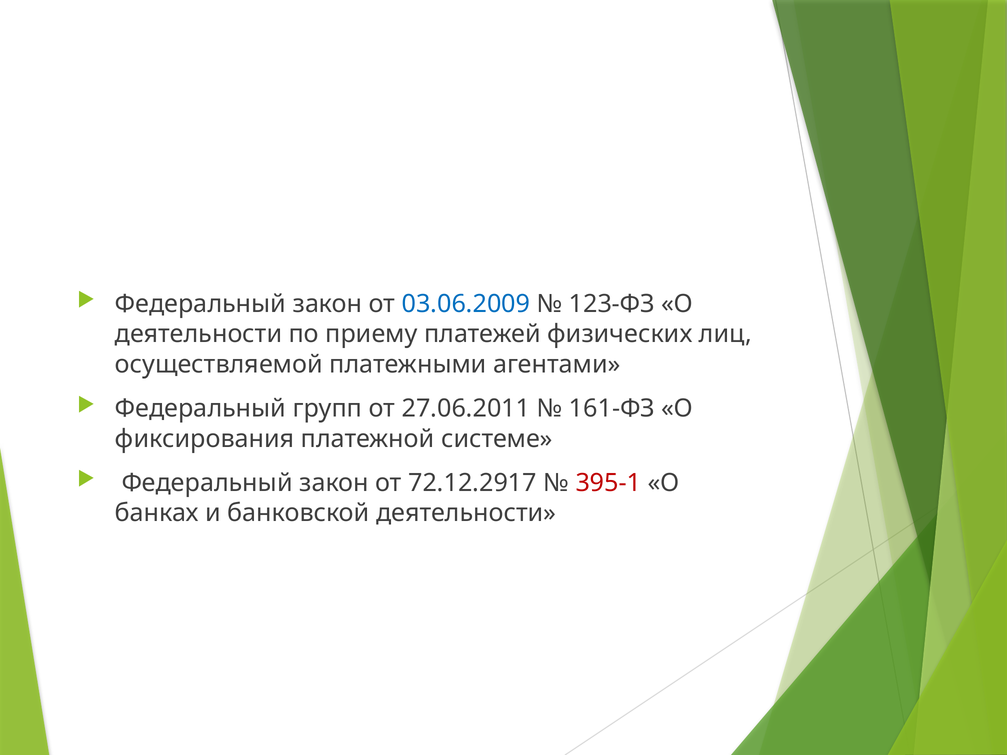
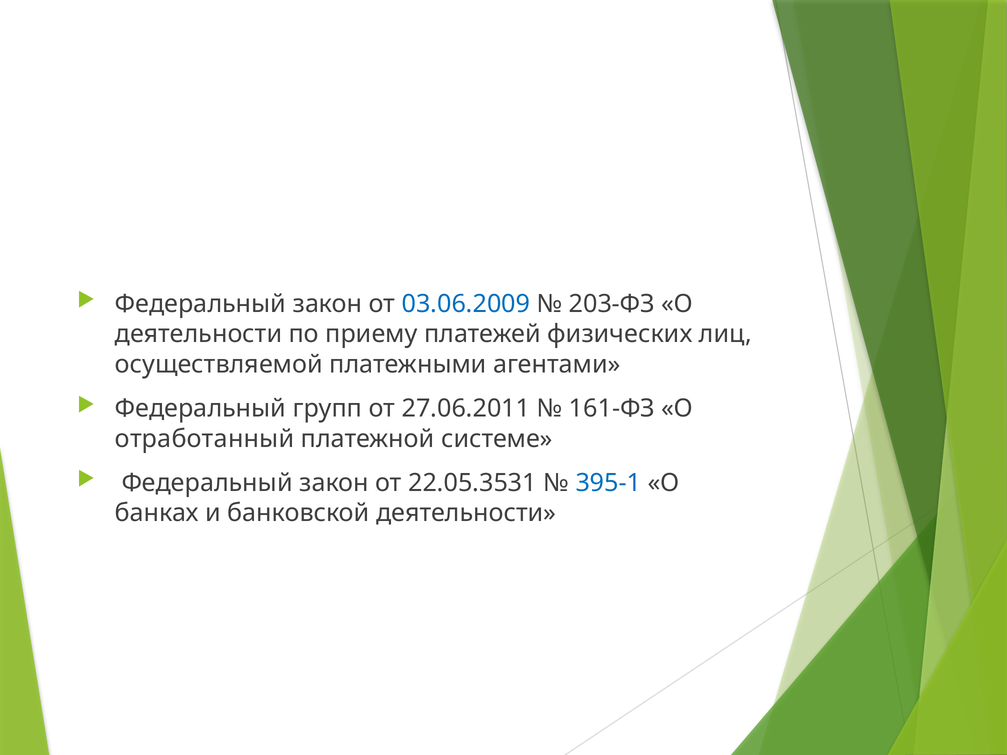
123-ФЗ: 123-ФЗ -> 203-ФЗ (612, 304)
фиксирования: фиксирования -> отработанный (205, 439)
72.12.2917: 72.12.2917 -> 22.05.3531 (473, 483)
395-1 colour: red -> blue (608, 483)
